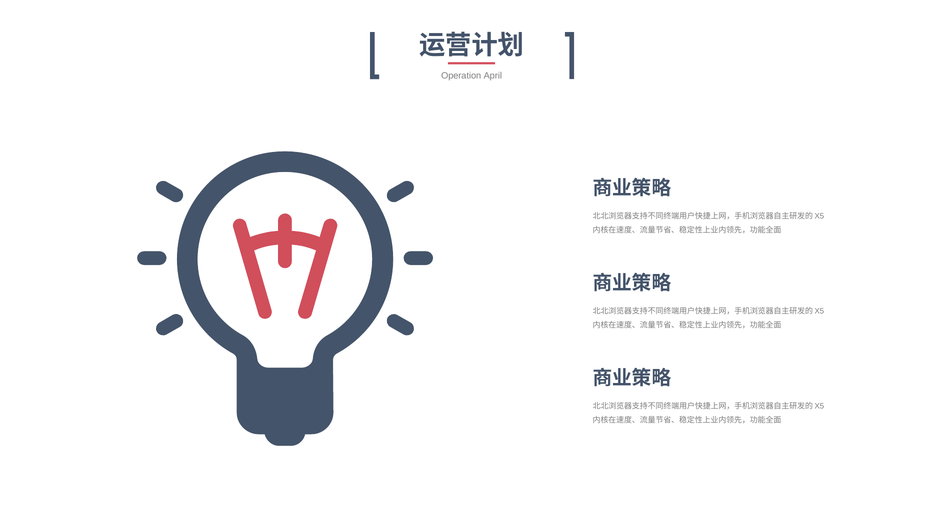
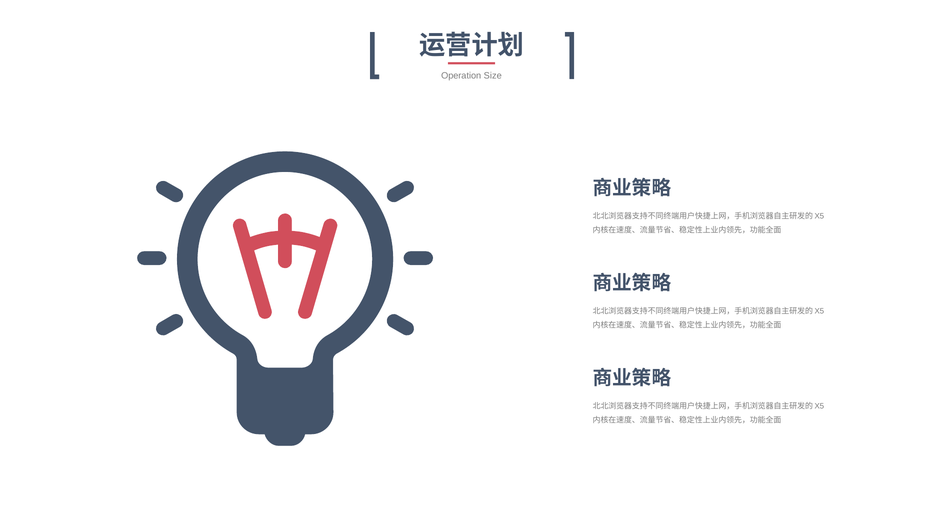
April: April -> Size (493, 76)
